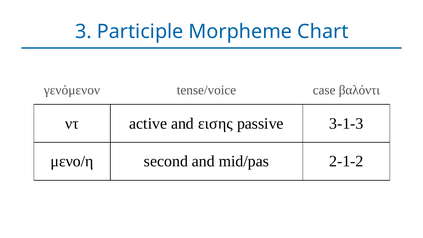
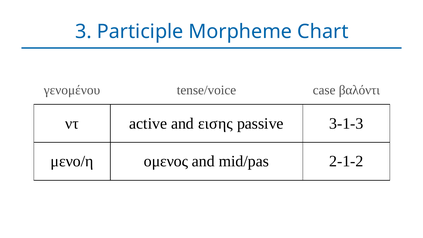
γενόμενον: γενόμενον -> γενομένου (72, 90)
second: second -> ομενος (166, 161)
